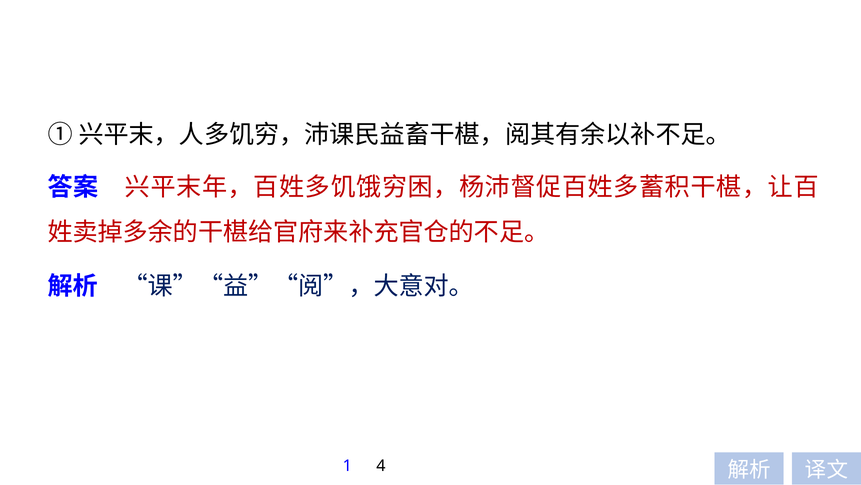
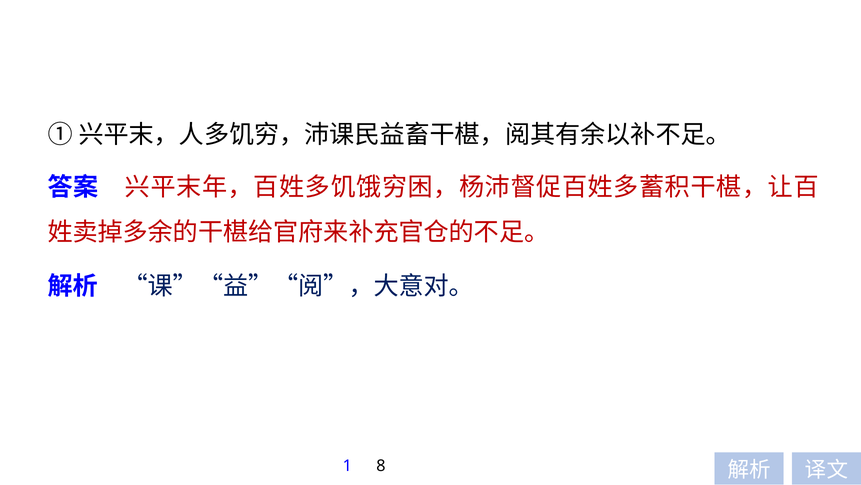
4: 4 -> 8 (381, 466)
